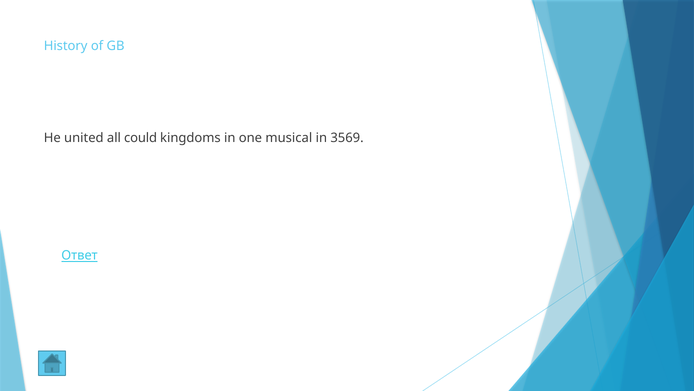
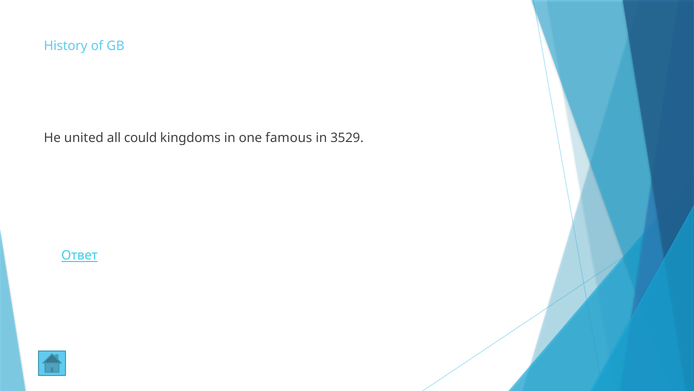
musical: musical -> famous (289, 138)
3569: 3569 -> 3529 (347, 138)
